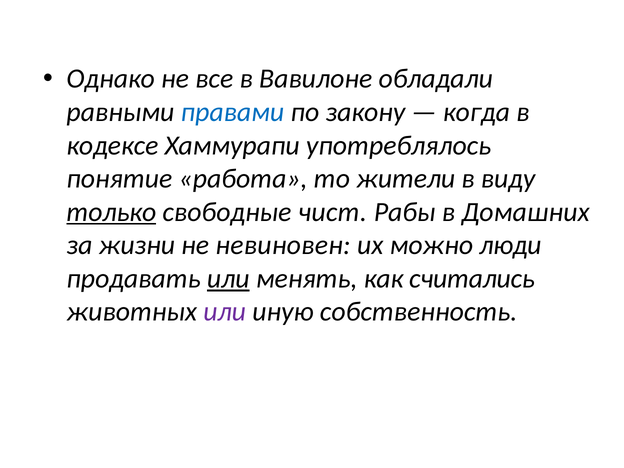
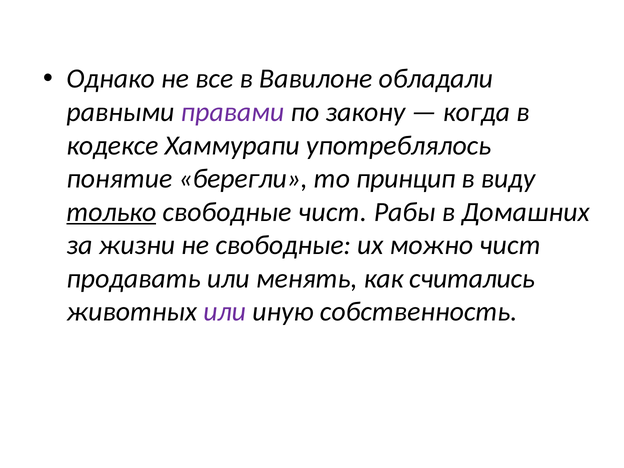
правами colour: blue -> purple (232, 112)
работа: работа -> берегли (243, 179)
жители: жители -> принцип (406, 179)
не невиновен: невиновен -> свободные (283, 245)
можно люди: люди -> чист (510, 245)
или underline: present -> none (228, 279)
